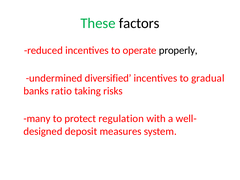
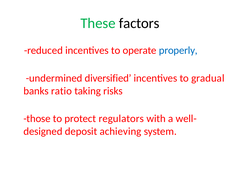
properly colour: black -> blue (178, 50)
many: many -> those (37, 119)
regulation: regulation -> regulators (121, 119)
measures: measures -> achieving (121, 131)
